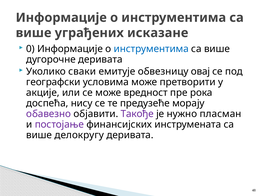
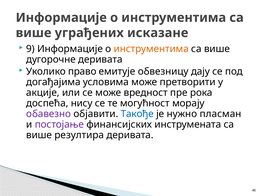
0: 0 -> 9 (30, 49)
инструментима colour: blue -> orange (151, 49)
сваки: сваки -> право (82, 72)
овај: овај -> дају (200, 72)
географски: географски -> догађајима (53, 82)
предузеће: предузеће -> могућност (145, 104)
Такође colour: purple -> blue (137, 114)
делокругу: делокругу -> резултира (79, 135)
